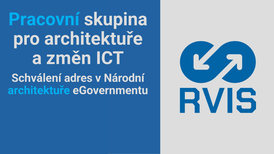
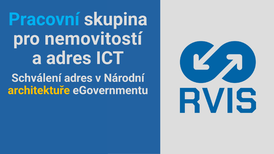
pro architektuře: architektuře -> nemovitostí (93, 39)
a změn: změn -> adres (69, 58)
architektuře colour: light blue -> yellow (39, 90)
